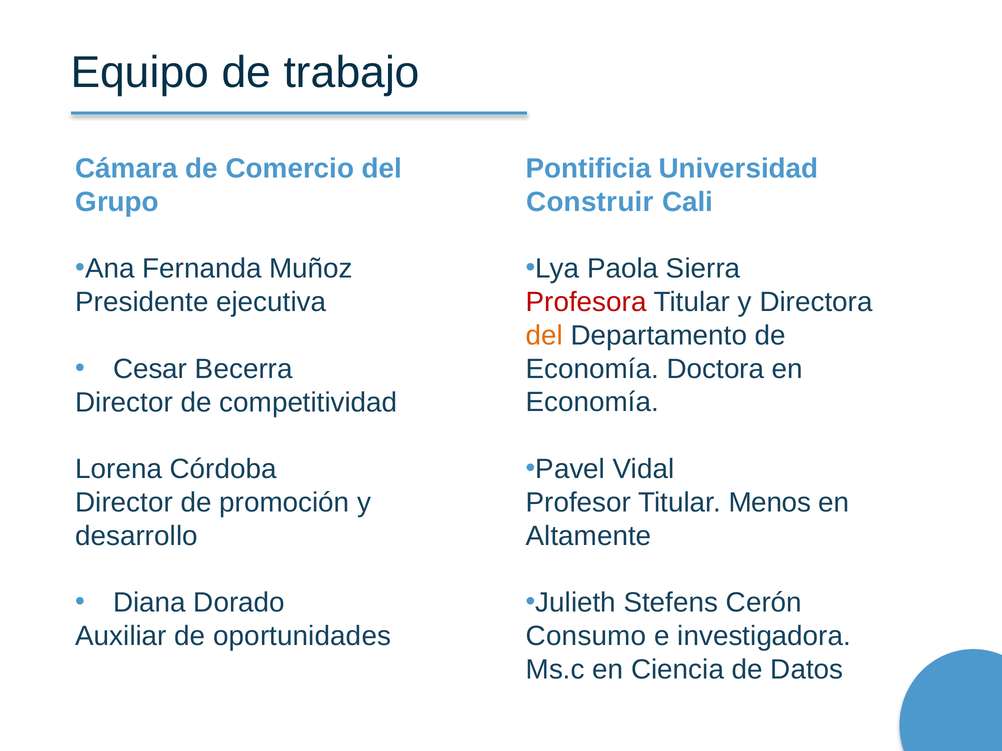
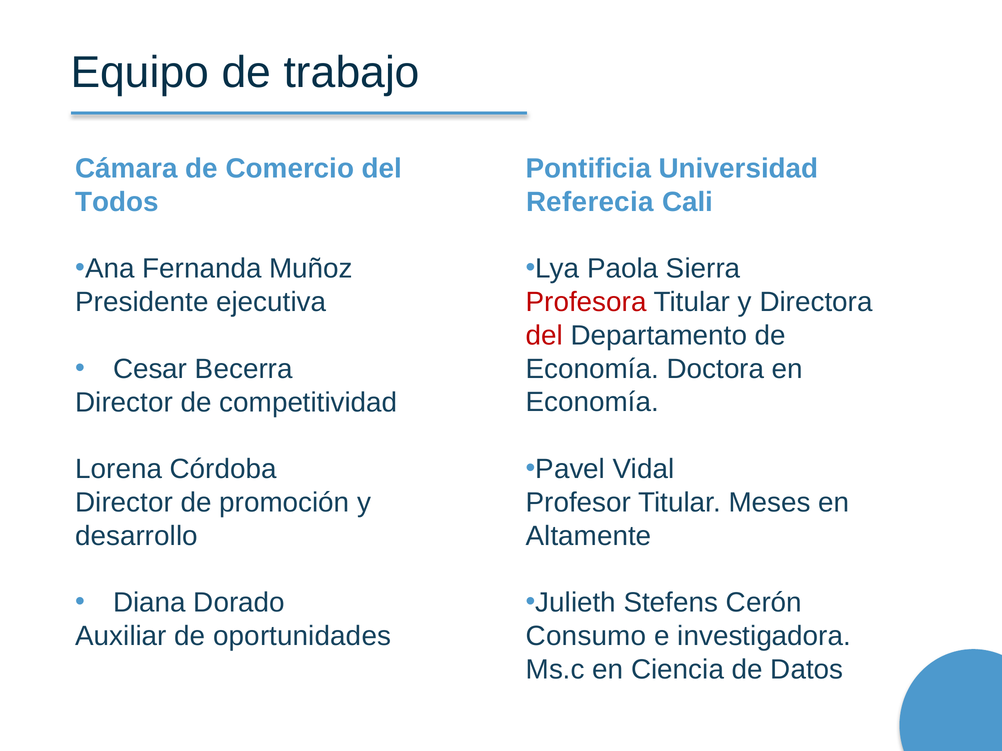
Construir: Construir -> Referecia (590, 202)
Grupo: Grupo -> Todos (117, 202)
del colour: orange -> red (544, 336)
Menos: Menos -> Meses (770, 503)
